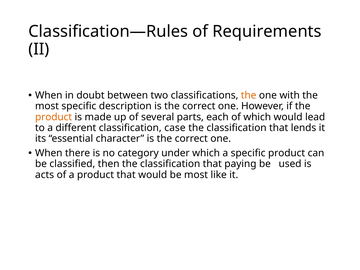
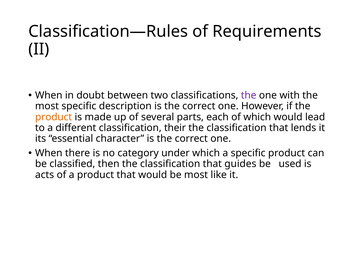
the colour: orange -> purple (249, 95)
case: case -> their (175, 128)
paying: paying -> guides (240, 164)
